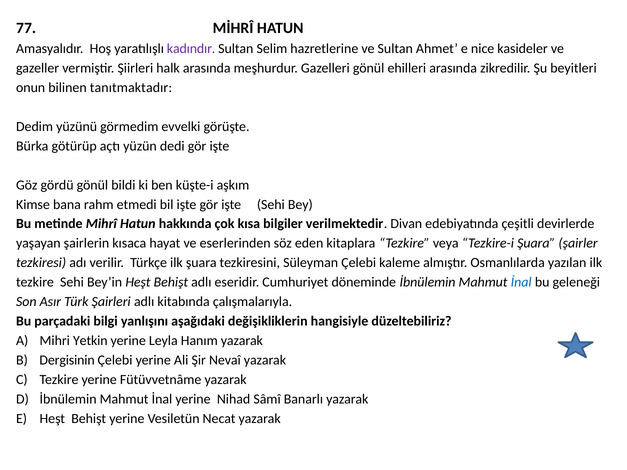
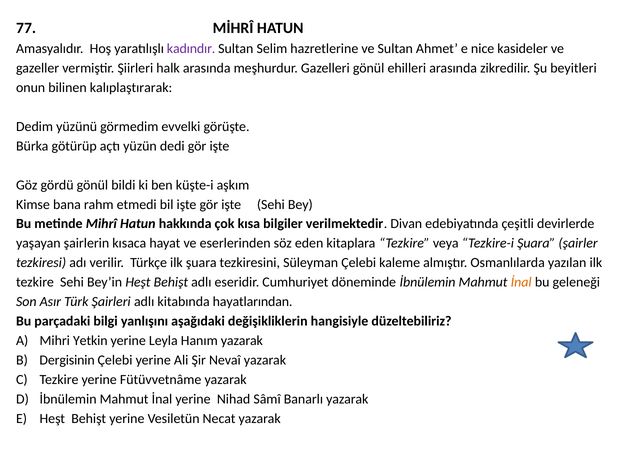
tanıtmaktadır: tanıtmaktadır -> kalıplaştırarak (131, 88)
İnal colour: blue -> orange (521, 282)
çalışmalarıyla: çalışmalarıyla -> hayatlarından (253, 302)
